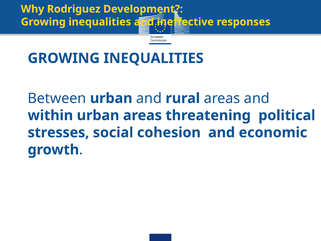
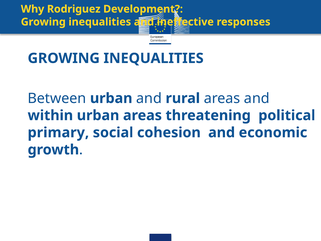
stresses: stresses -> primary (58, 132)
